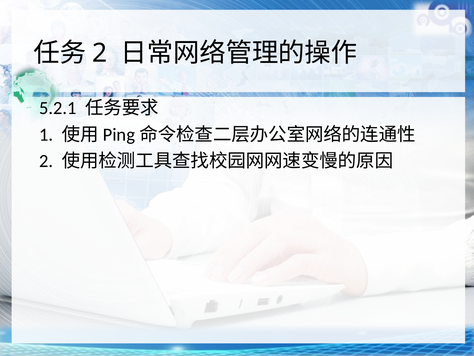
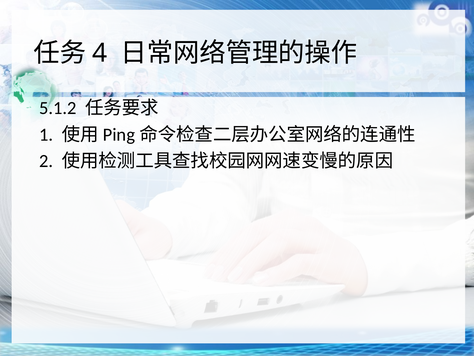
2: 2 -> 4 (100, 53)
5.2.1: 5.2.1 -> 5.1.2 (58, 108)
